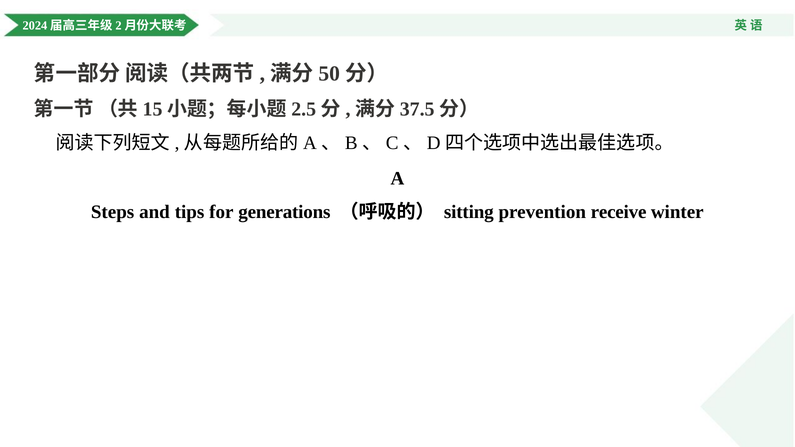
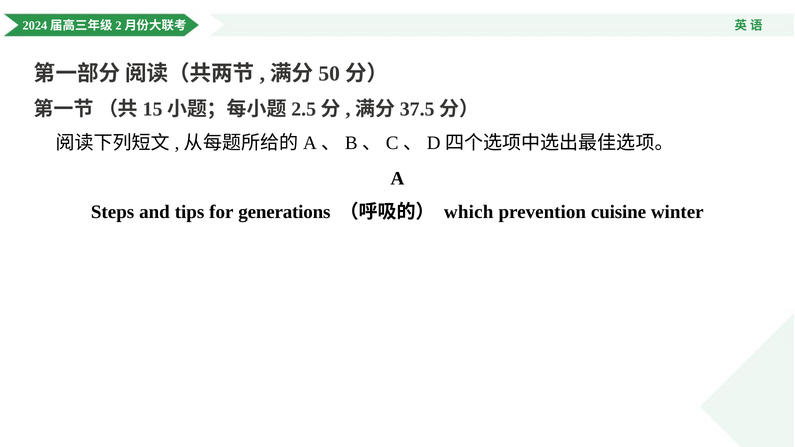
sitting: sitting -> which (469, 212)
receive: receive -> cuisine (619, 212)
